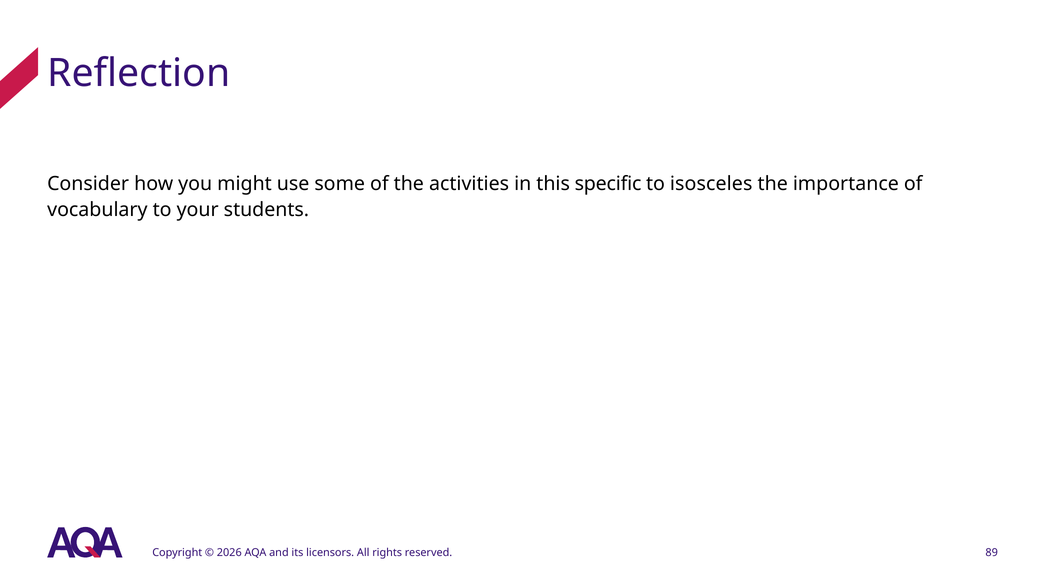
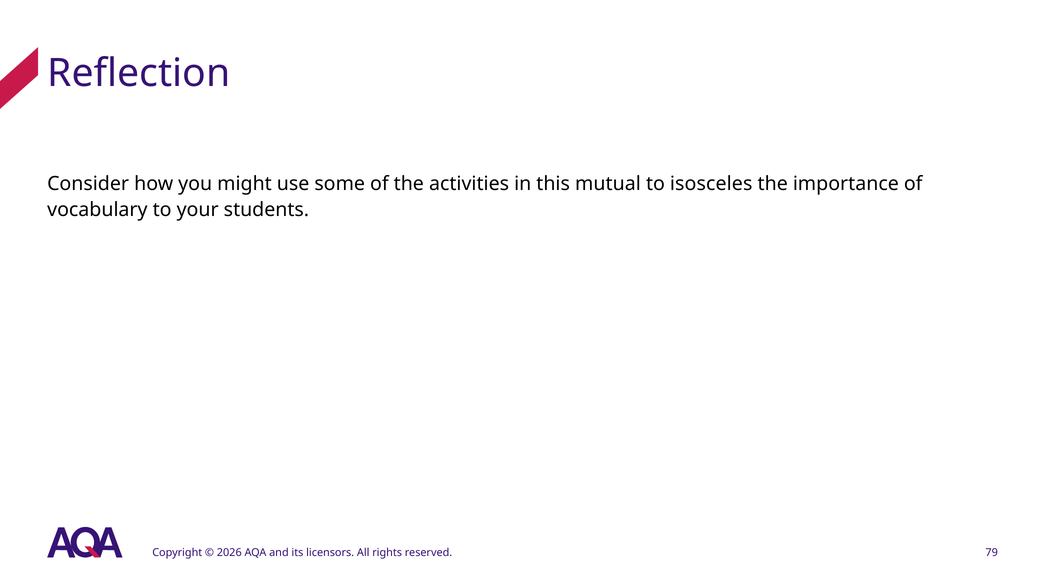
specific: specific -> mutual (608, 184)
89: 89 -> 79 (992, 553)
